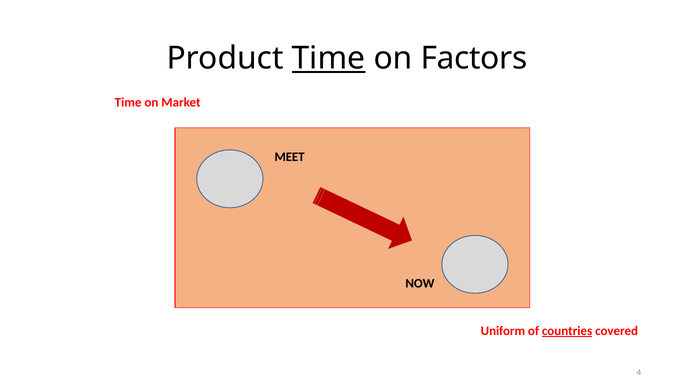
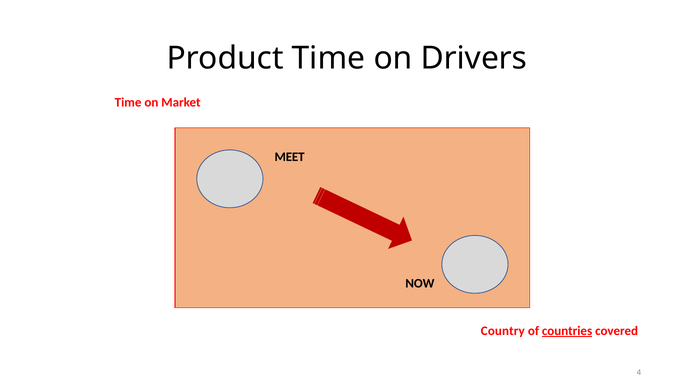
Time underline: present -> none (329, 58)
Factors: Factors -> Drivers (474, 58)
Uniform: Uniform -> Country (503, 331)
